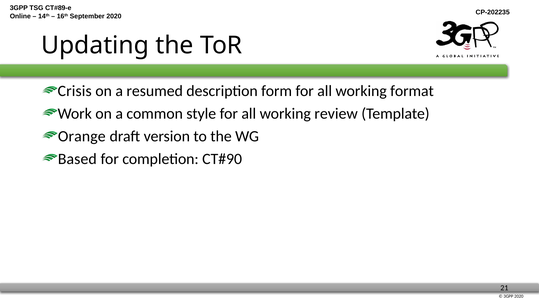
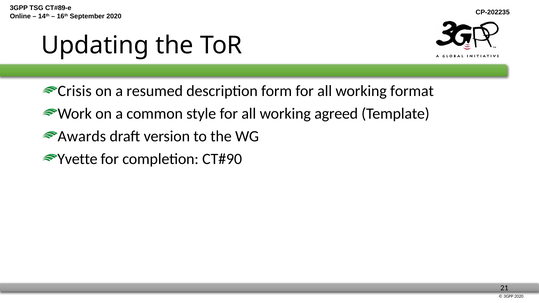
review: review -> agreed (336, 114)
Orange: Orange -> Awards (82, 136)
Based: Based -> Yvette (77, 159)
